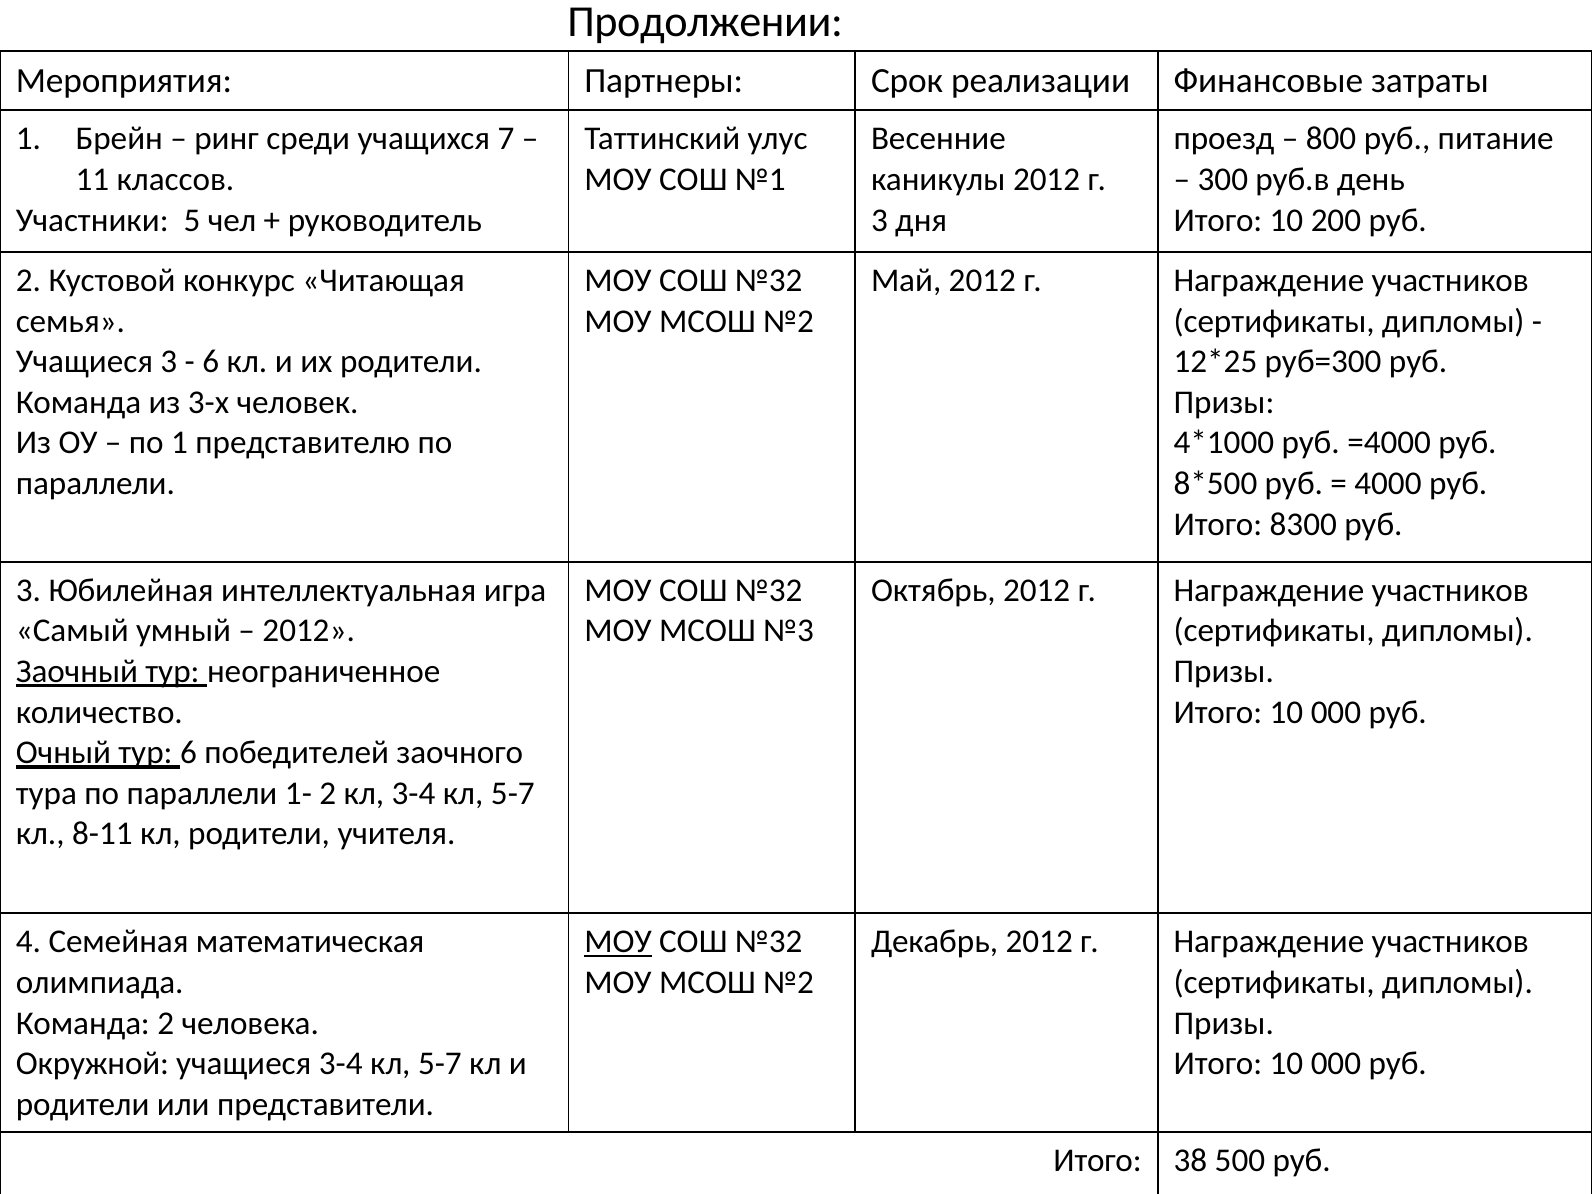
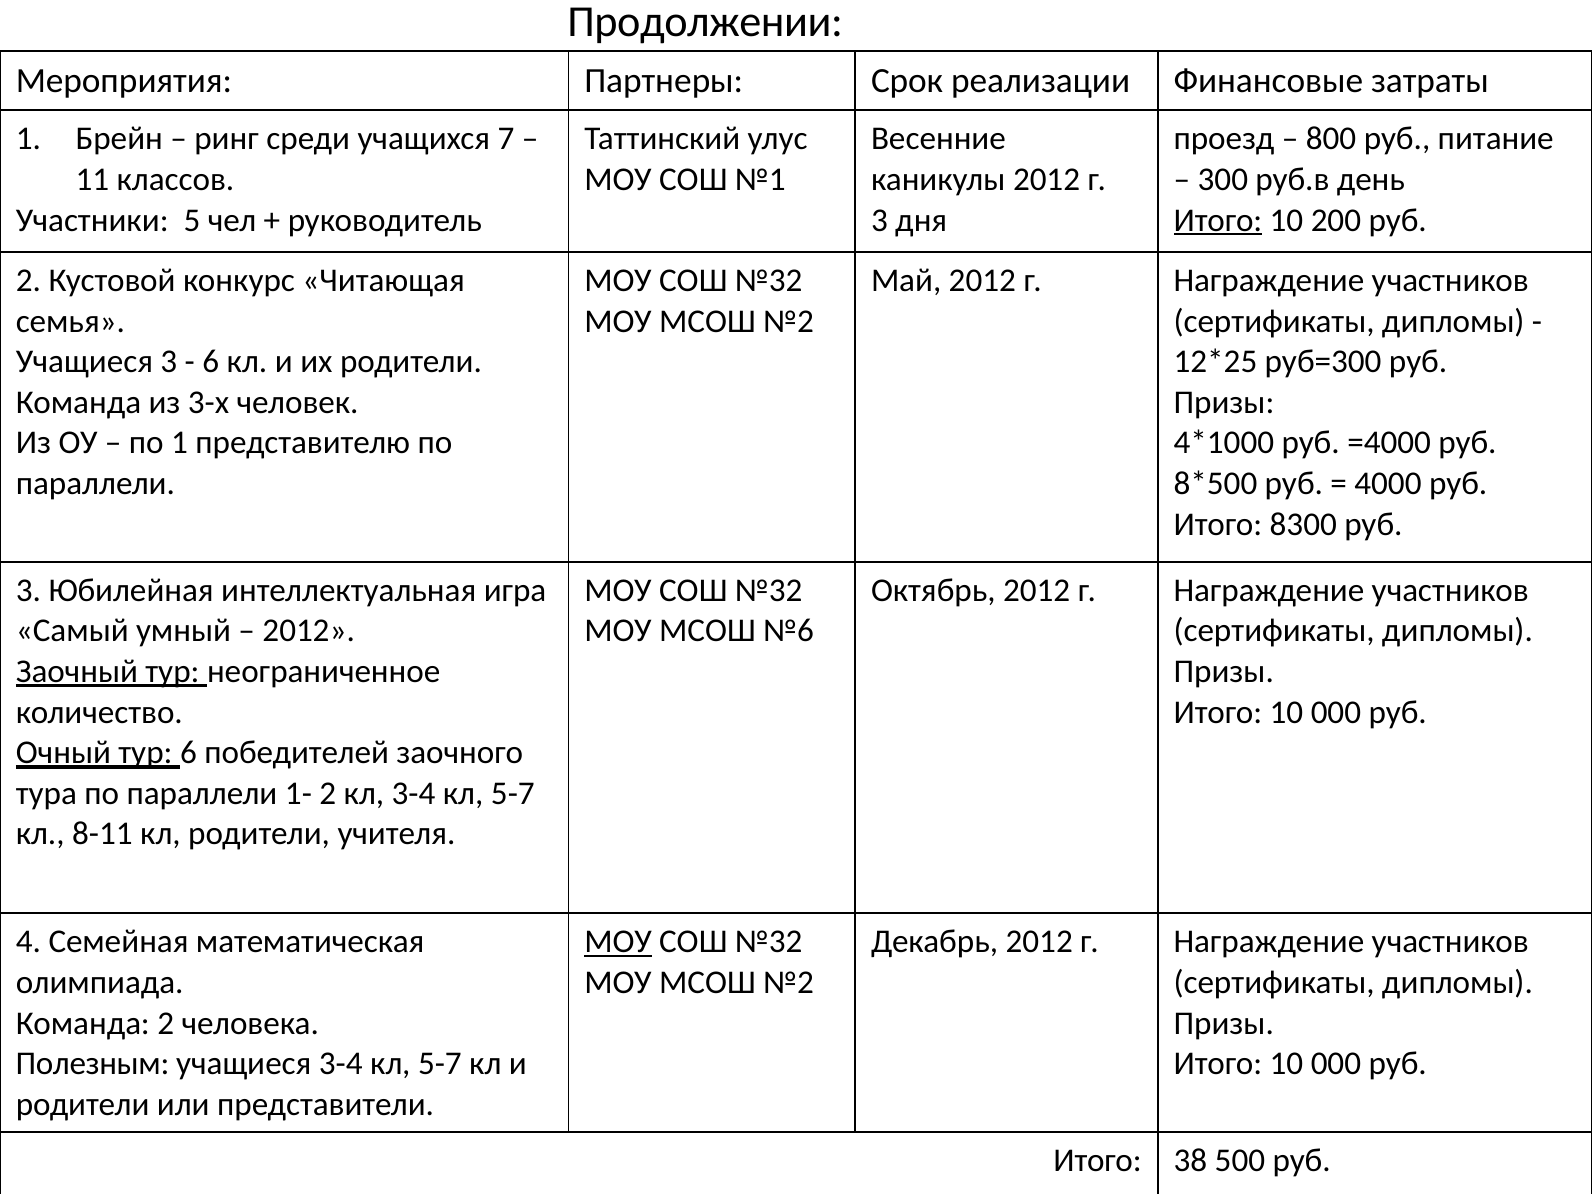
Итого underline: none -> present (1218, 220)
№3: №3 -> №6 (789, 631)
Окружной: Окружной -> Полезным (92, 1064)
